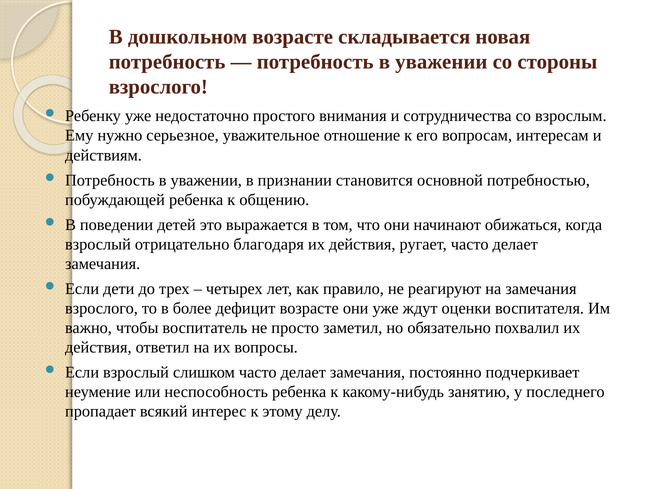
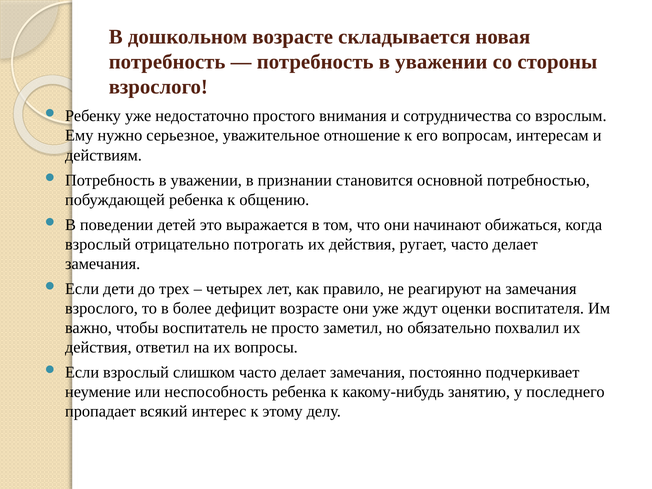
благодаря: благодаря -> потрогать (269, 244)
